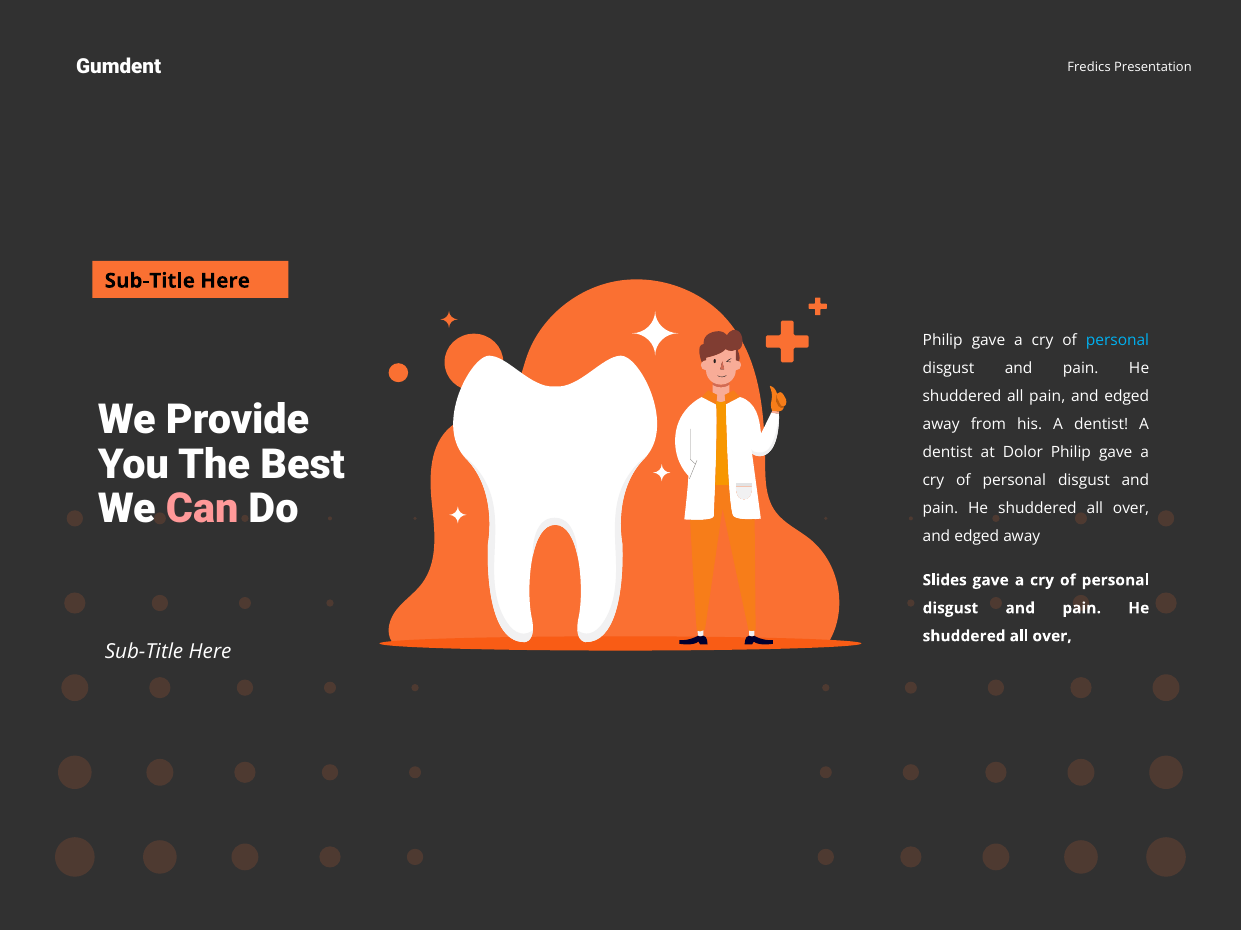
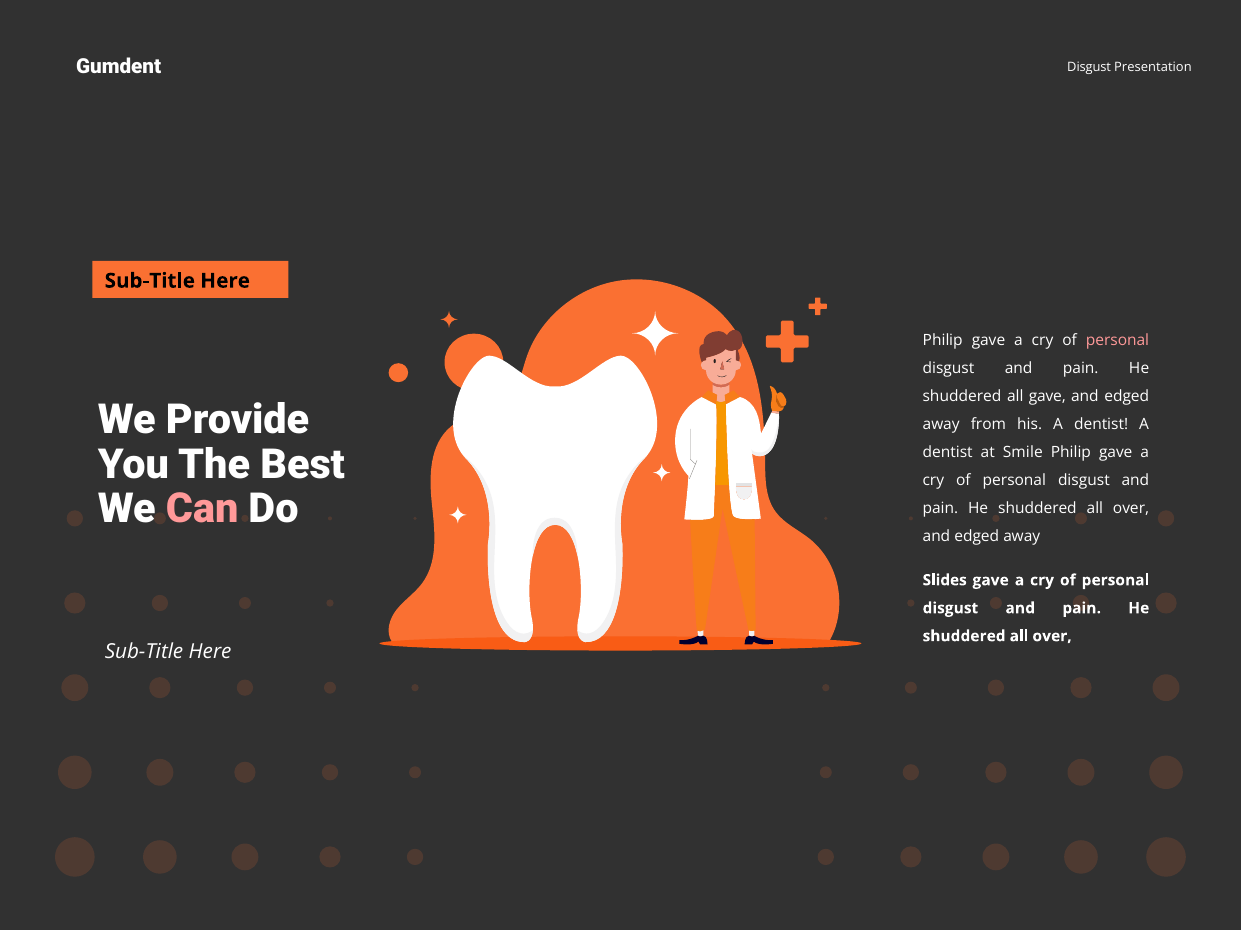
Fredics: Fredics -> Disgust (1089, 68)
personal colour: light blue -> pink (1117, 341)
all pain: pain -> gave (1047, 397)
Dolor: Dolor -> Smile (1023, 453)
